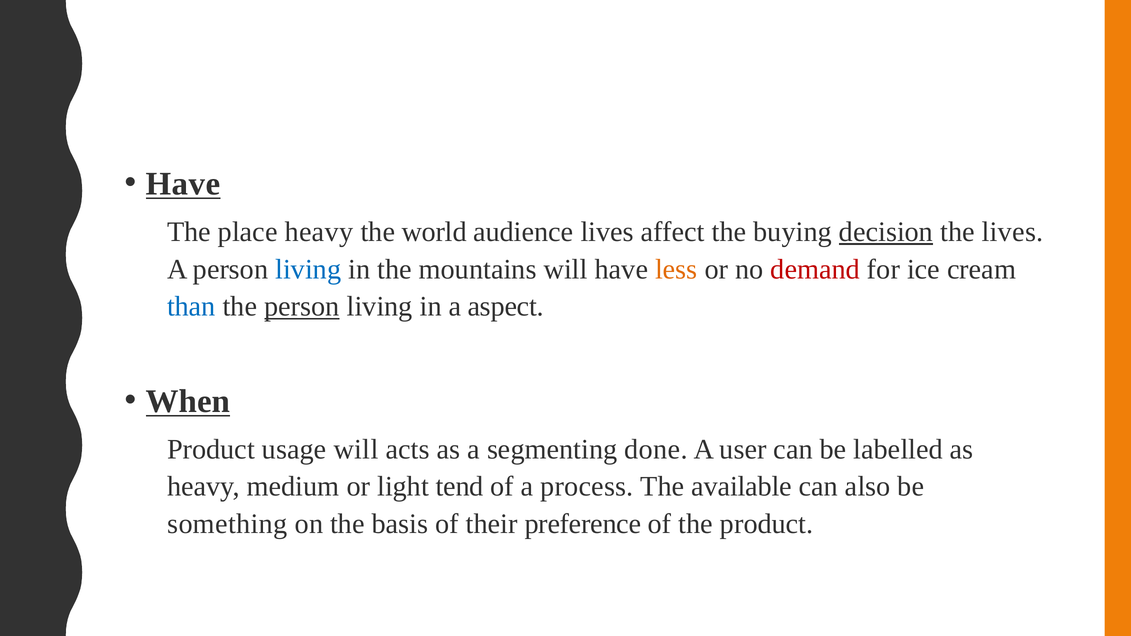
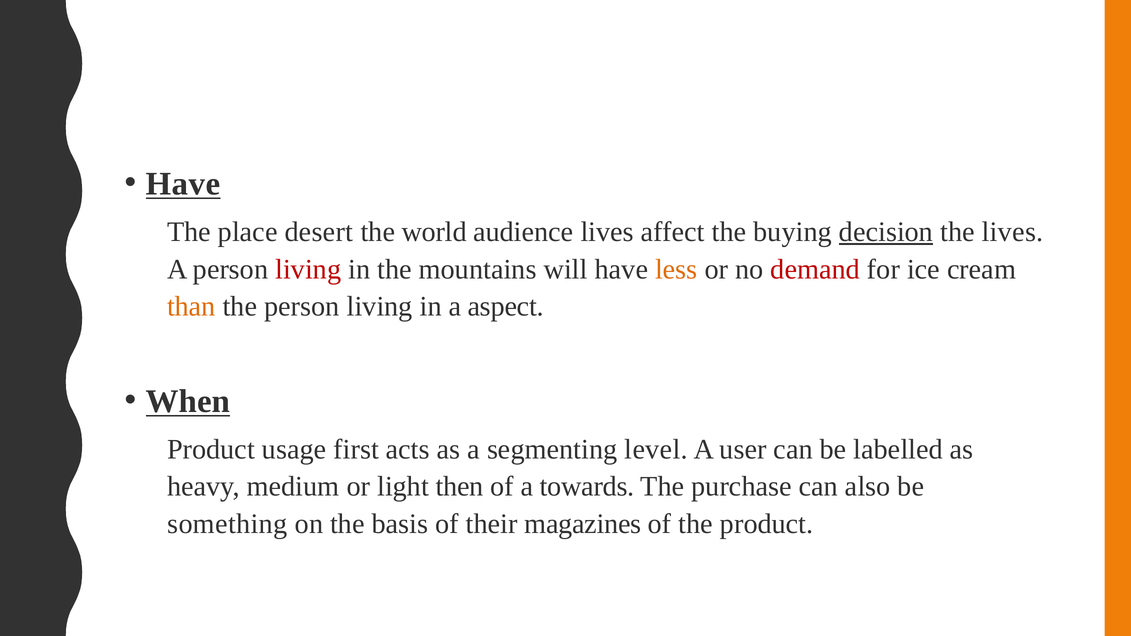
place heavy: heavy -> desert (319, 232)
living colour: blue -> red (308, 269)
than colour: blue -> orange (191, 307)
person underline: present -> none (302, 307)
usage will: will -> first (356, 449)
done: done -> level (656, 449)
tend: tend -> then (460, 487)
process: process -> towards (587, 487)
available: available -> purchase (742, 487)
preference: preference -> magazines (583, 524)
